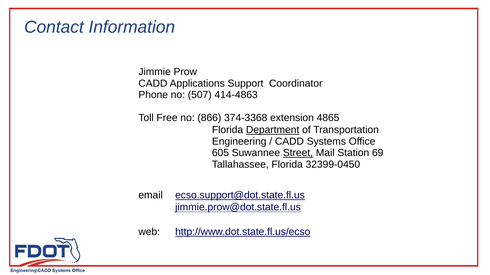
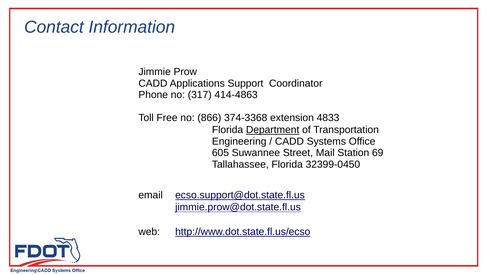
507: 507 -> 317 (200, 95)
4865: 4865 -> 4833 (328, 118)
Street underline: present -> none (298, 153)
